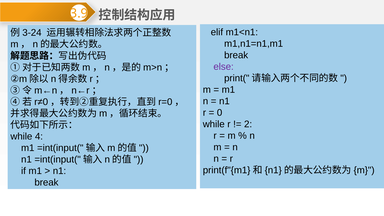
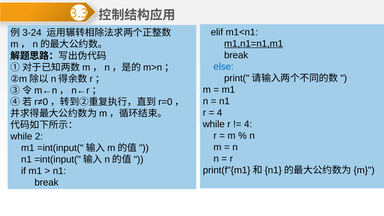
3.9: 3.9 -> 3.3 (79, 13)
m1,n1=n1,m1 underline: none -> present (254, 44)
else colour: purple -> blue (224, 67)
0: 0 -> 4 (220, 113)
2: 2 -> 4 (248, 124)
4: 4 -> 2 (39, 136)
